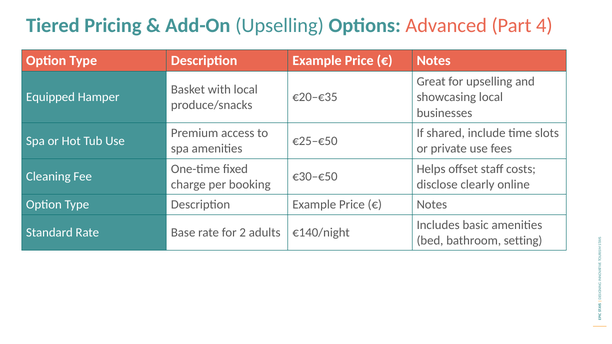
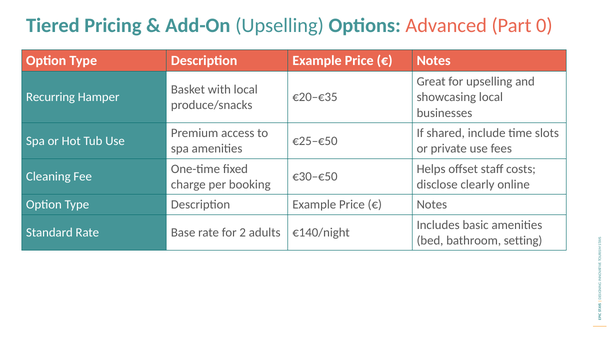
4: 4 -> 0 (544, 26)
Equipped: Equipped -> Recurring (51, 97)
